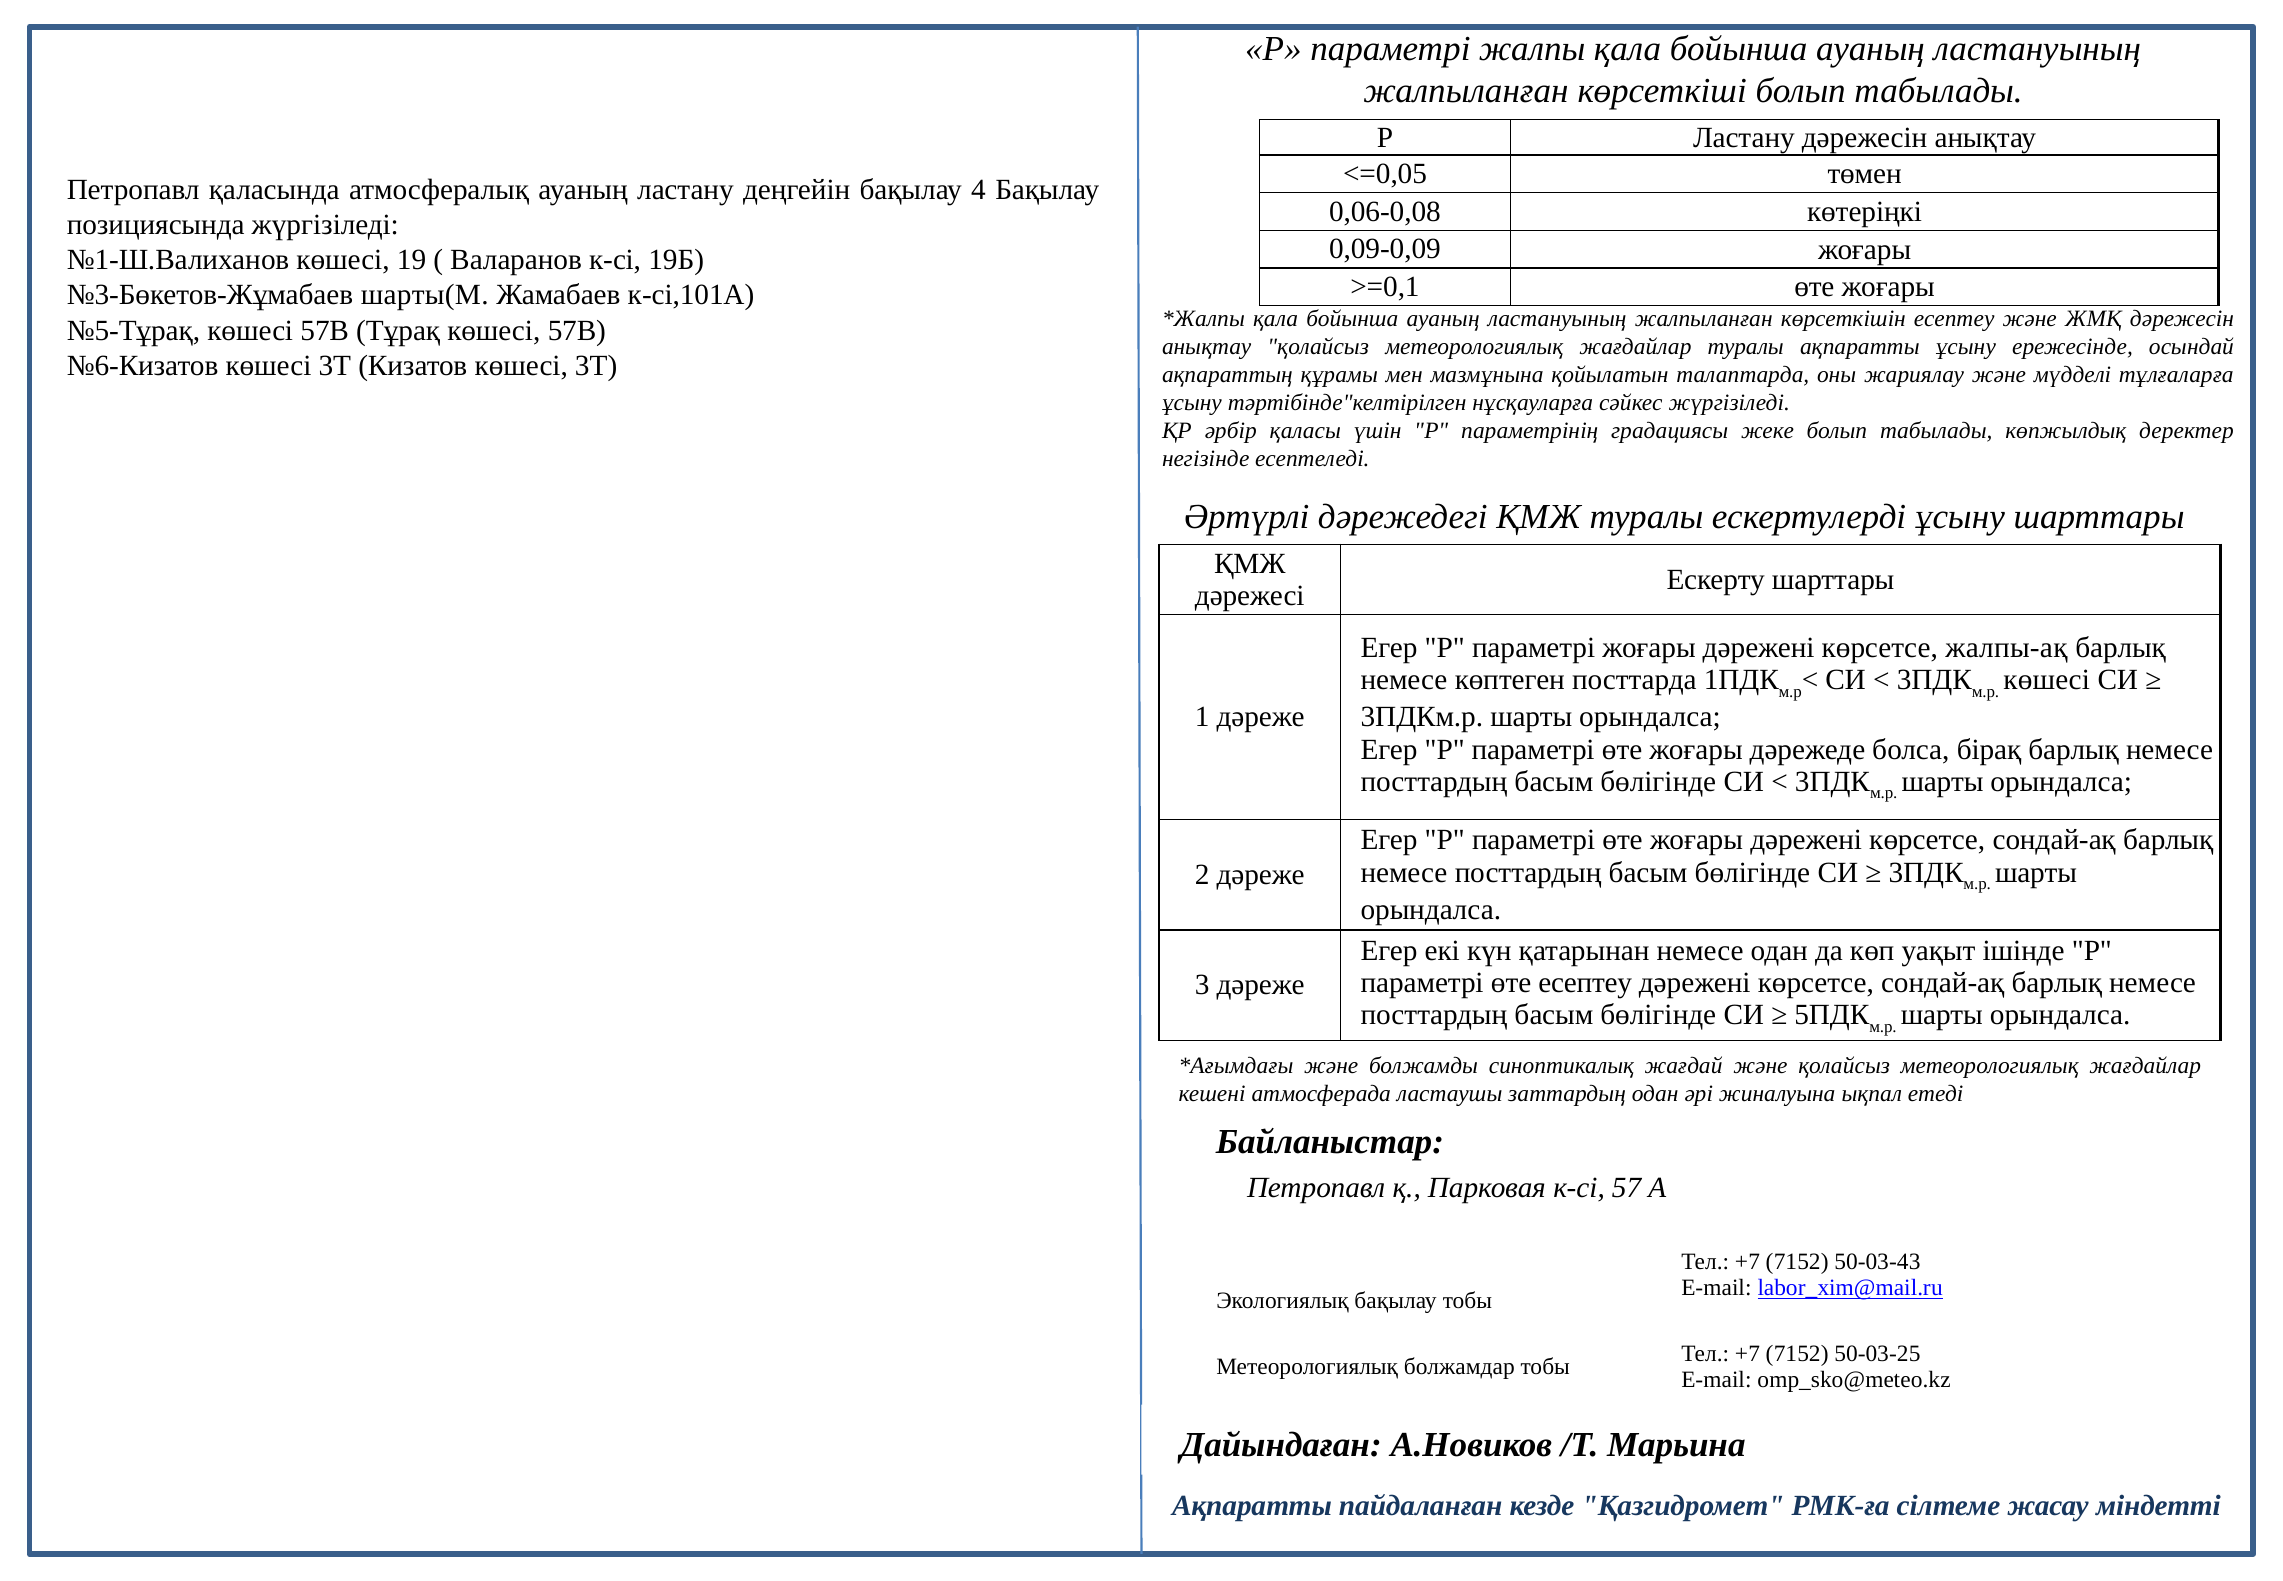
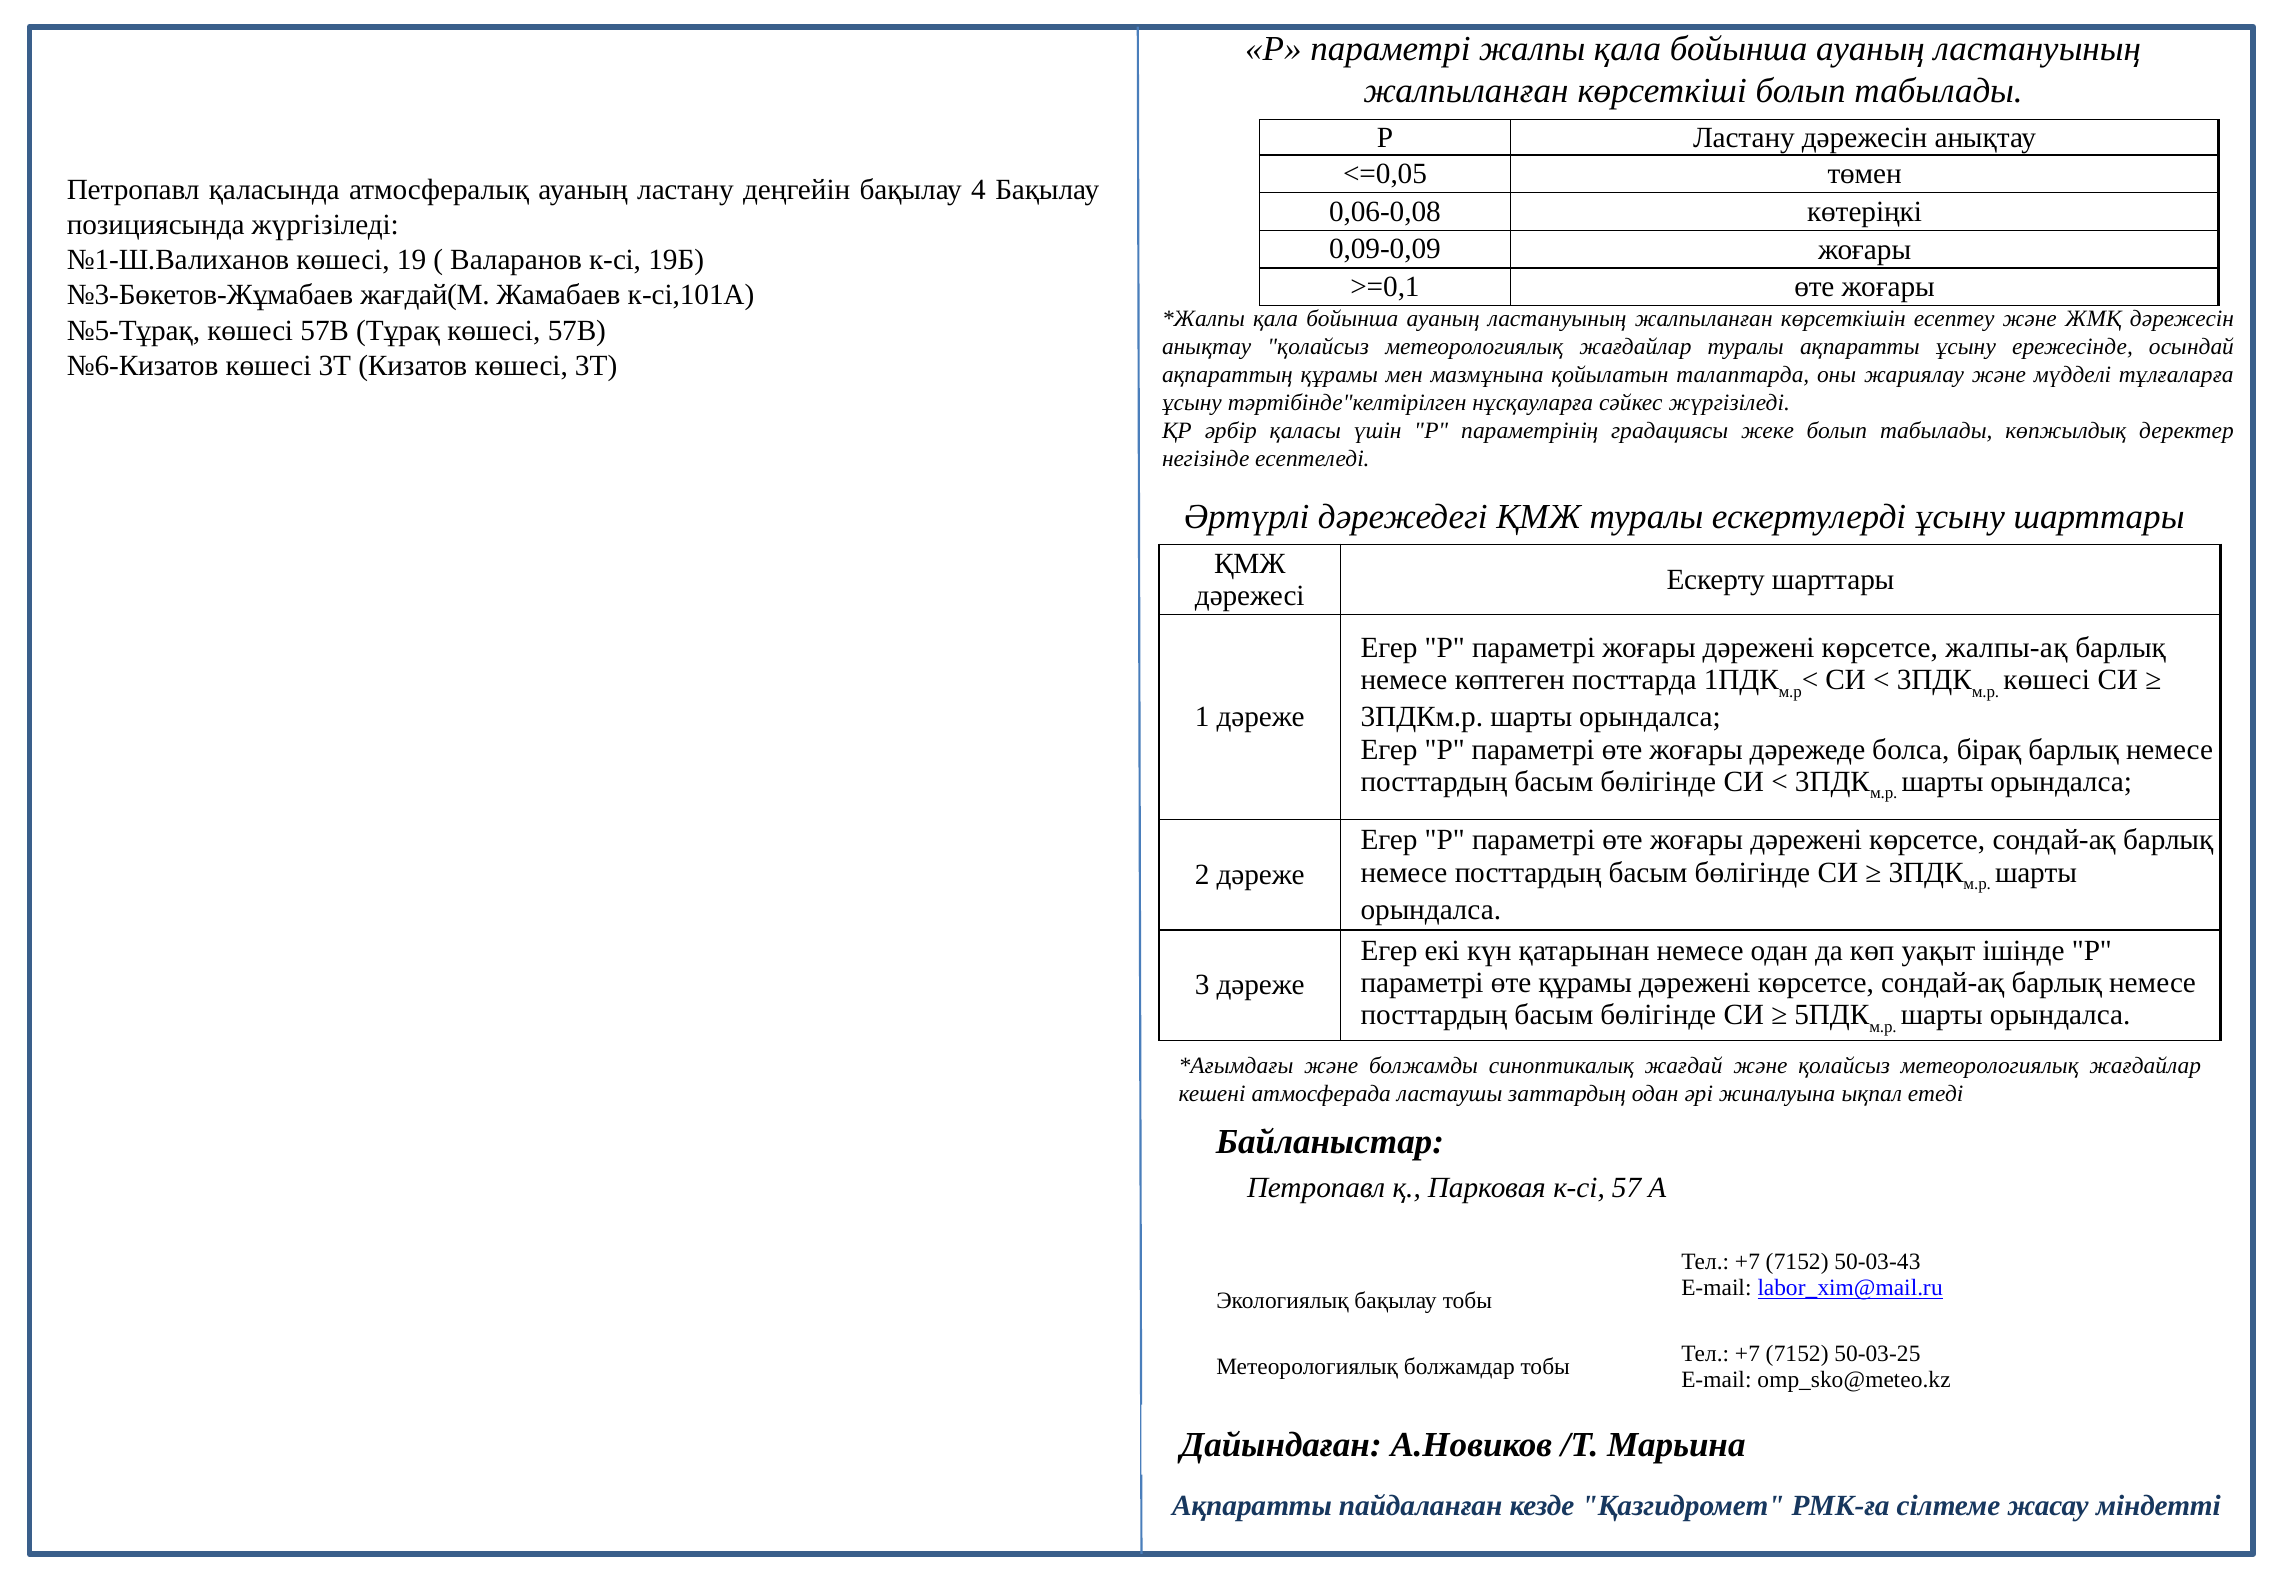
шарты(М: шарты(М -> жағдай(М (425, 295)
өте есептеу: есептеу -> құрамы (1585, 983)
